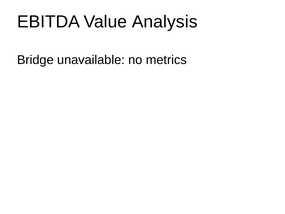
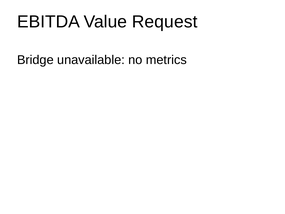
Analysis: Analysis -> Request (165, 22)
